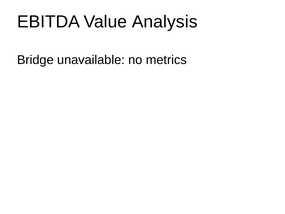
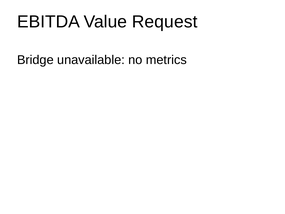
Analysis: Analysis -> Request (165, 22)
